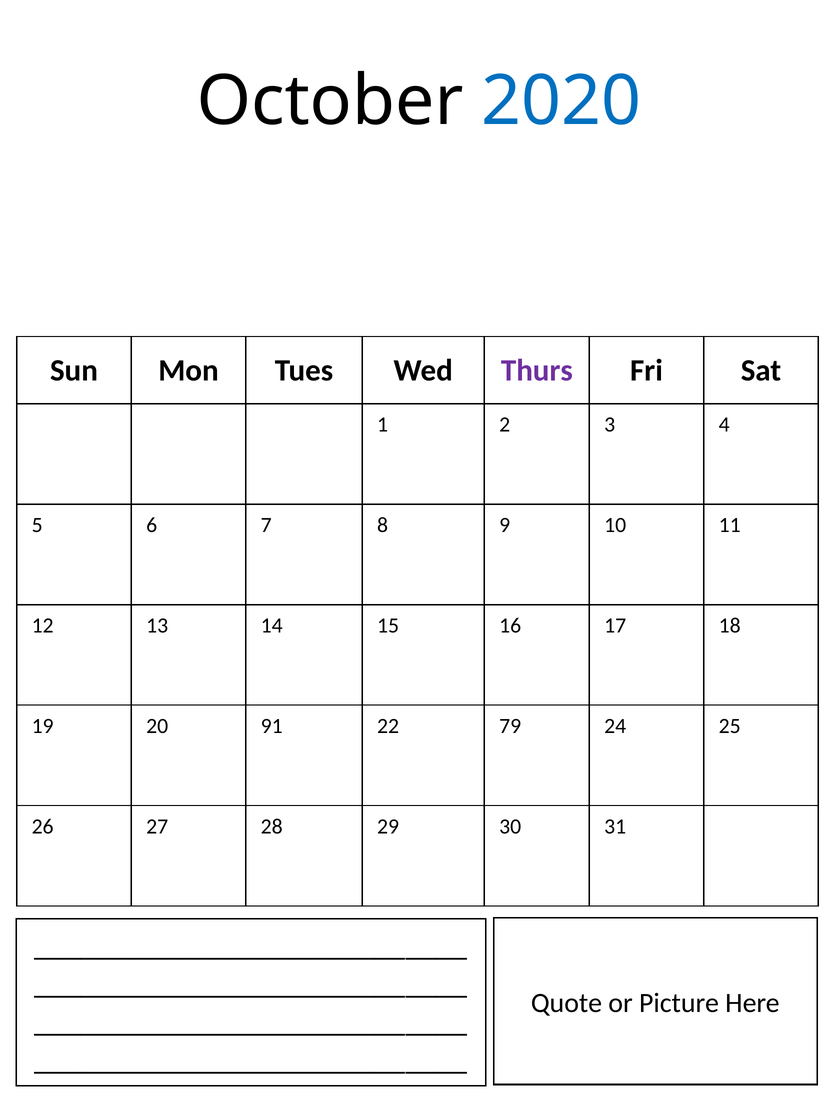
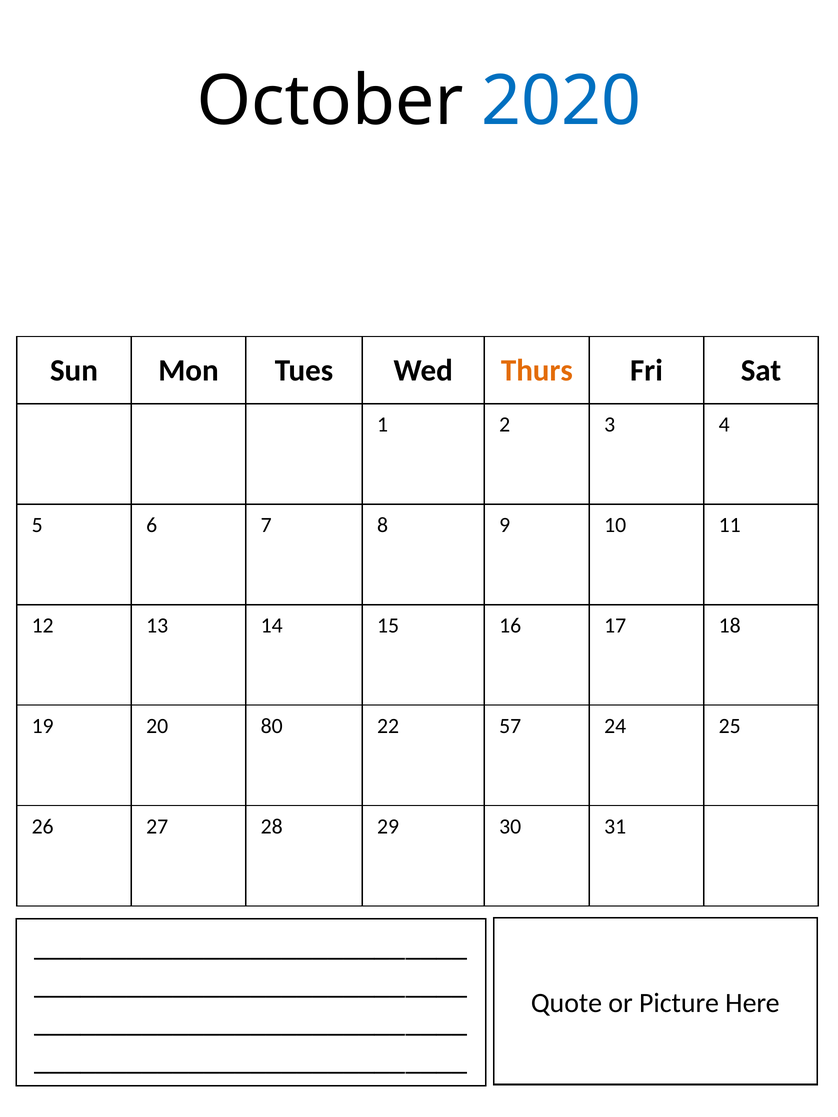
Thurs colour: purple -> orange (537, 371)
91: 91 -> 80 (272, 726)
79: 79 -> 57 (510, 726)
